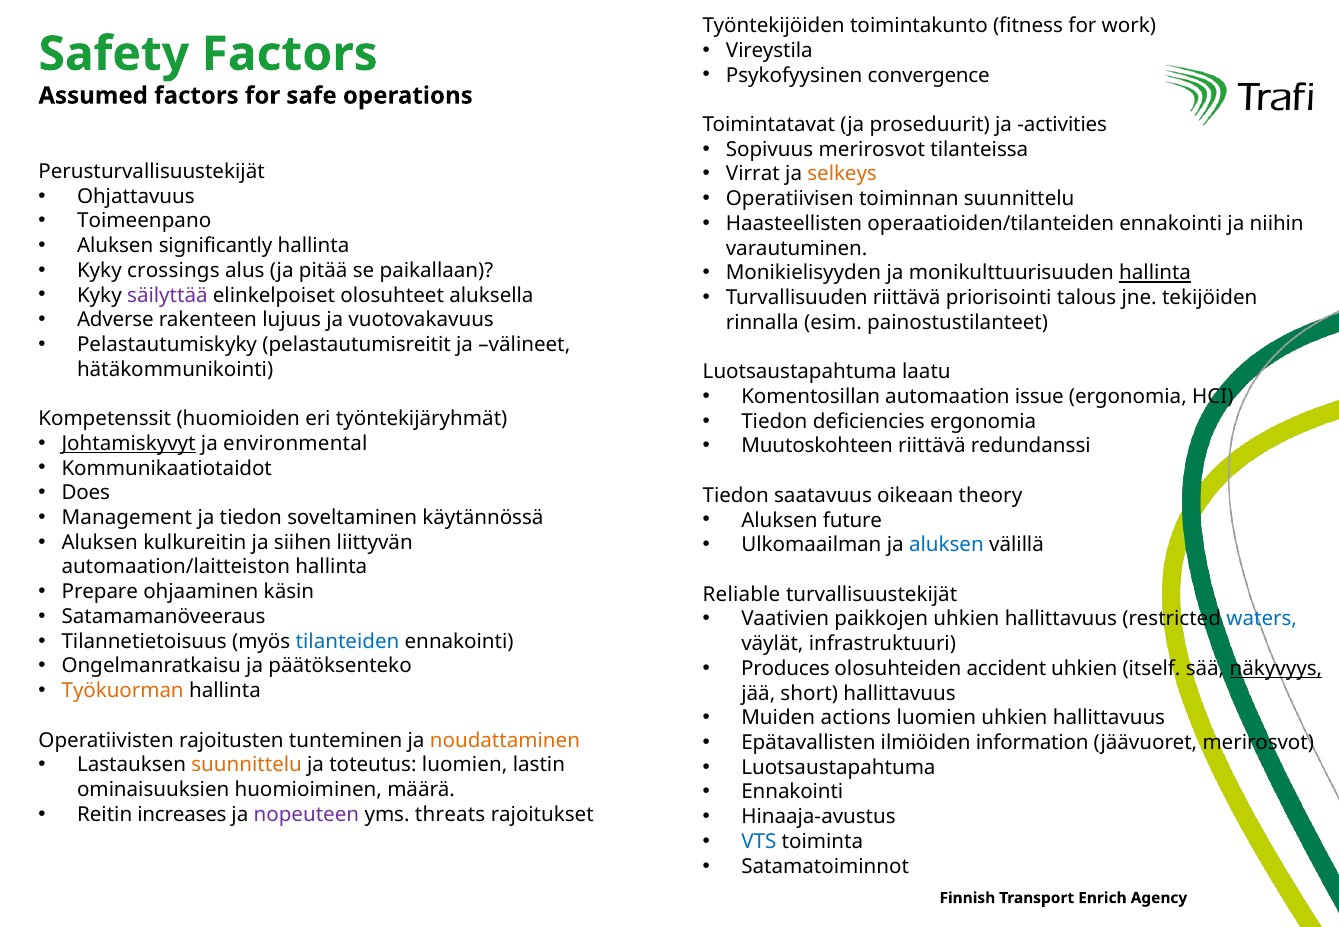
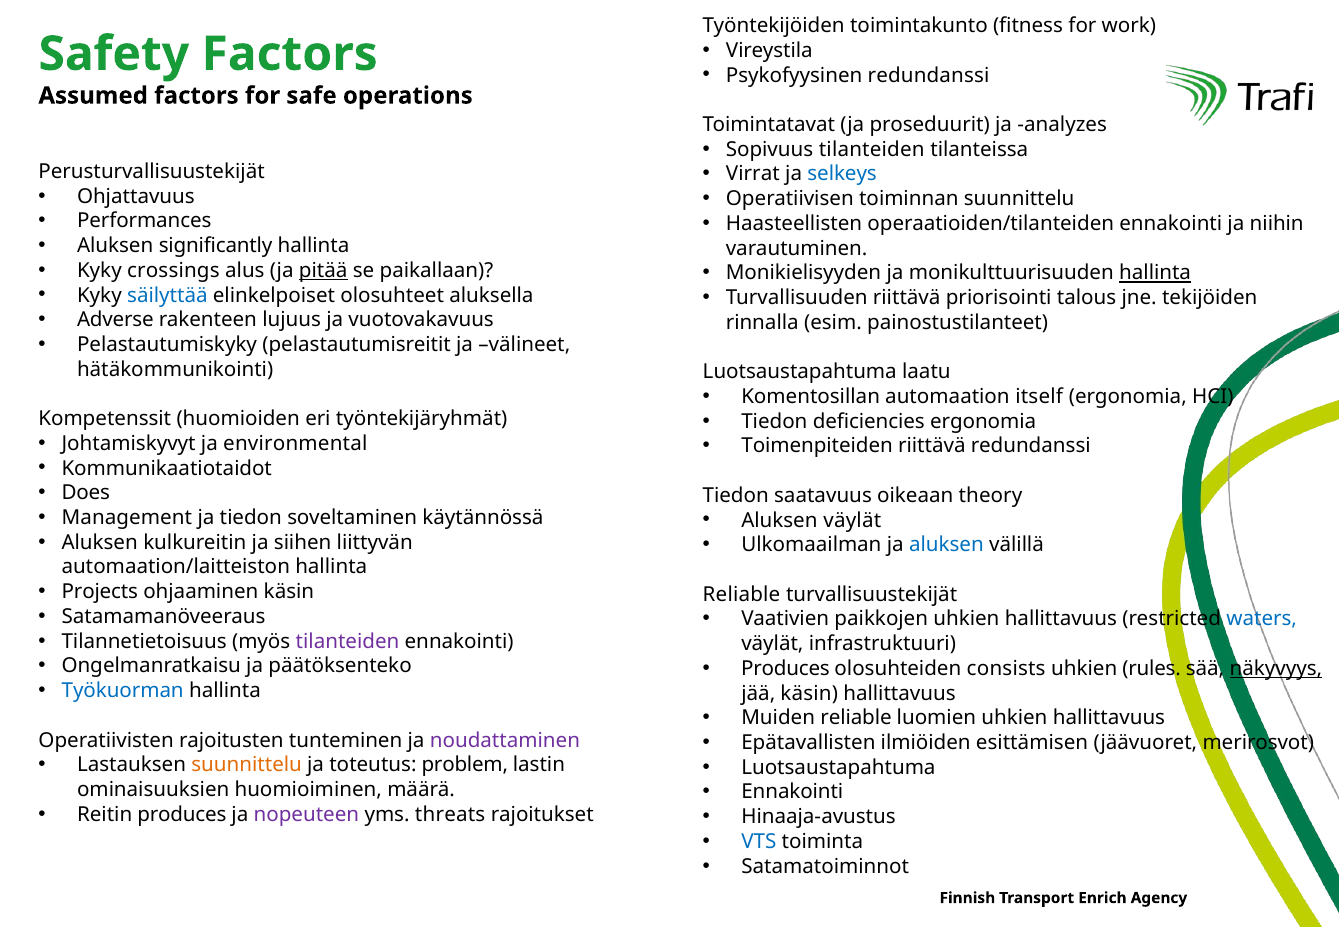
Psykofyysinen convergence: convergence -> redundanssi (929, 75)
activities: activities -> analyzes (1062, 125)
Sopivuus merirosvot: merirosvot -> tilanteiden (872, 150)
selkeys colour: orange -> blue (842, 174)
Toimeenpano: Toimeenpano -> Performances (144, 221)
pitää underline: none -> present (323, 271)
säilyttää colour: purple -> blue (167, 295)
issue: issue -> itself (1039, 397)
Johtamiskyvyt underline: present -> none (129, 444)
Muutoskohteen: Muutoskohteen -> Toimenpiteiden (817, 446)
Aluksen future: future -> väylät (852, 521)
Prepare: Prepare -> Projects (100, 592)
tilanteiden colour: blue -> purple (348, 642)
accident: accident -> consists (1006, 669)
itself: itself -> rules (1152, 669)
Työkuorman colour: orange -> blue (123, 691)
jää short: short -> käsin (809, 694)
Muiden actions: actions -> reliable (856, 718)
information: information -> esittämisen (1032, 743)
noudattaminen colour: orange -> purple (505, 741)
toteutus luomien: luomien -> problem (465, 765)
Reitin increases: increases -> produces (182, 815)
